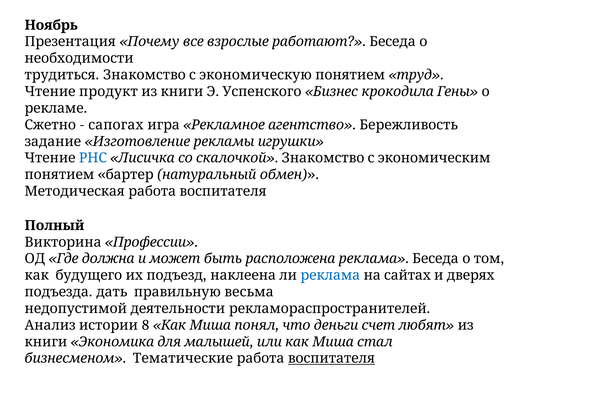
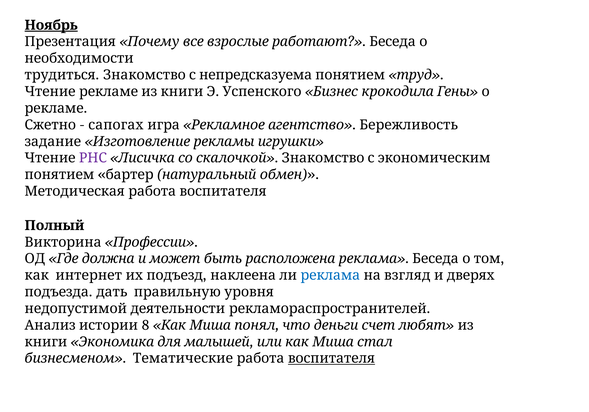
Ноябрь underline: none -> present (51, 25)
экономическую: экономическую -> непредсказуема (256, 75)
Чтение продукт: продукт -> рекламе (109, 92)
РНС colour: blue -> purple (93, 158)
будущего: будущего -> интернет (89, 275)
сайтах: сайтах -> взгляд (407, 275)
весьма: весьма -> уровня (249, 292)
